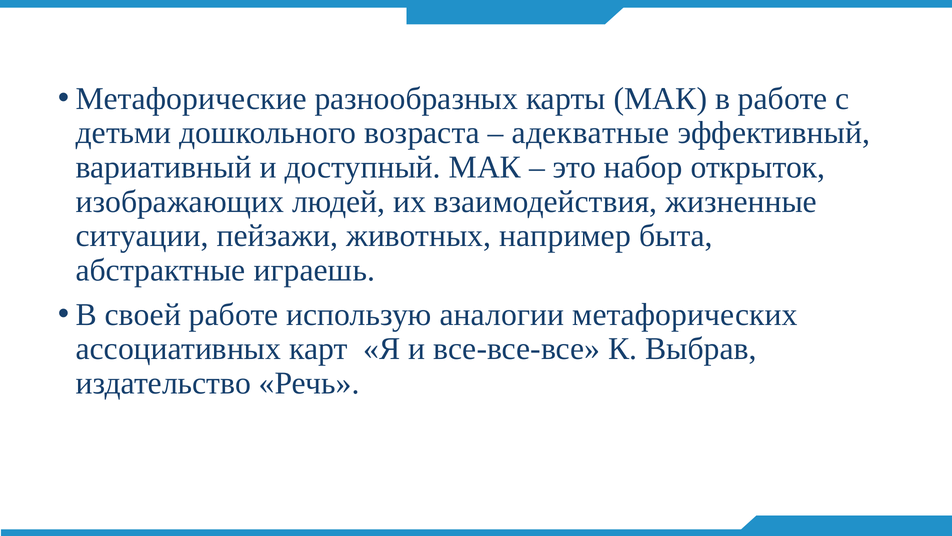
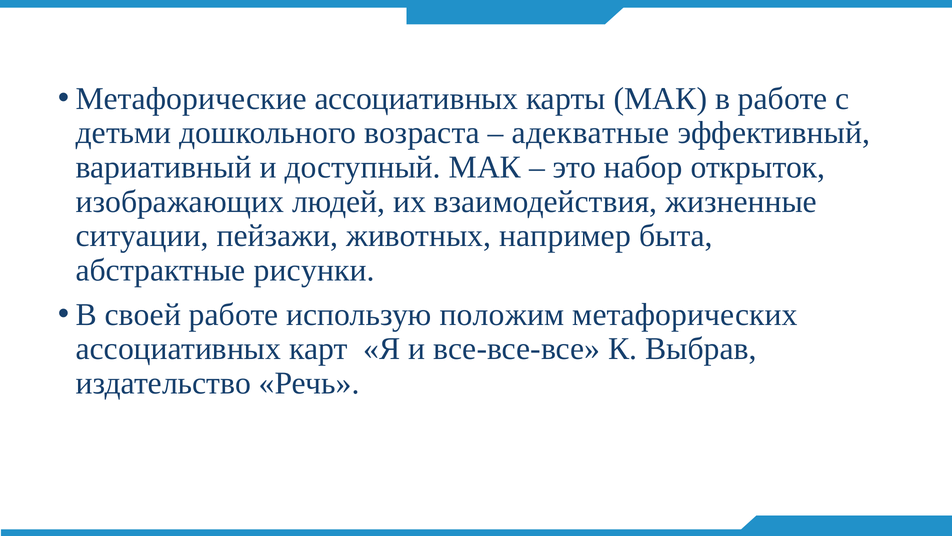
Метафорические разнообразных: разнообразных -> ассоциативных (416, 99)
играешь: играешь -> рисунки (314, 270)
аналогии: аналогии -> положим (502, 314)
